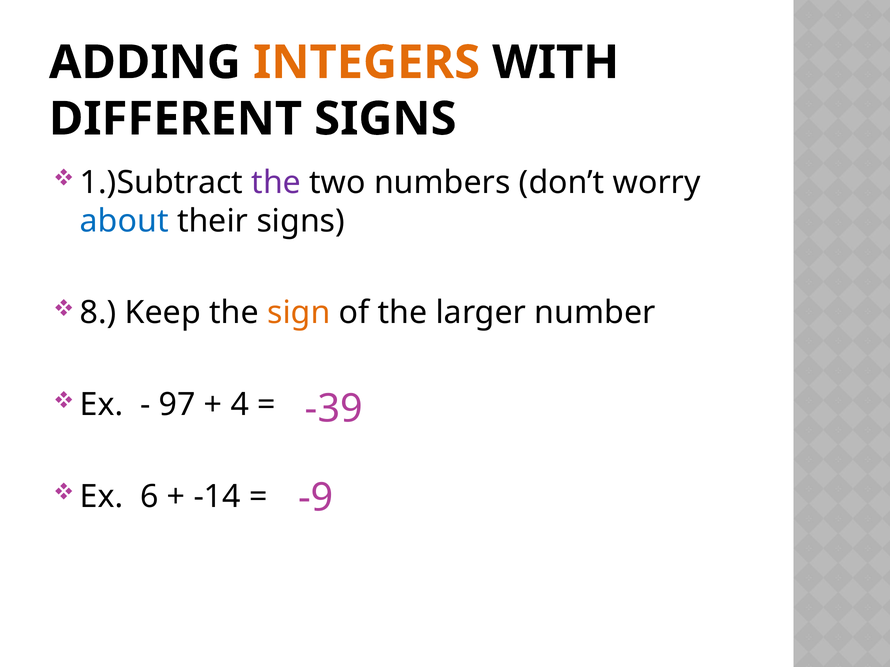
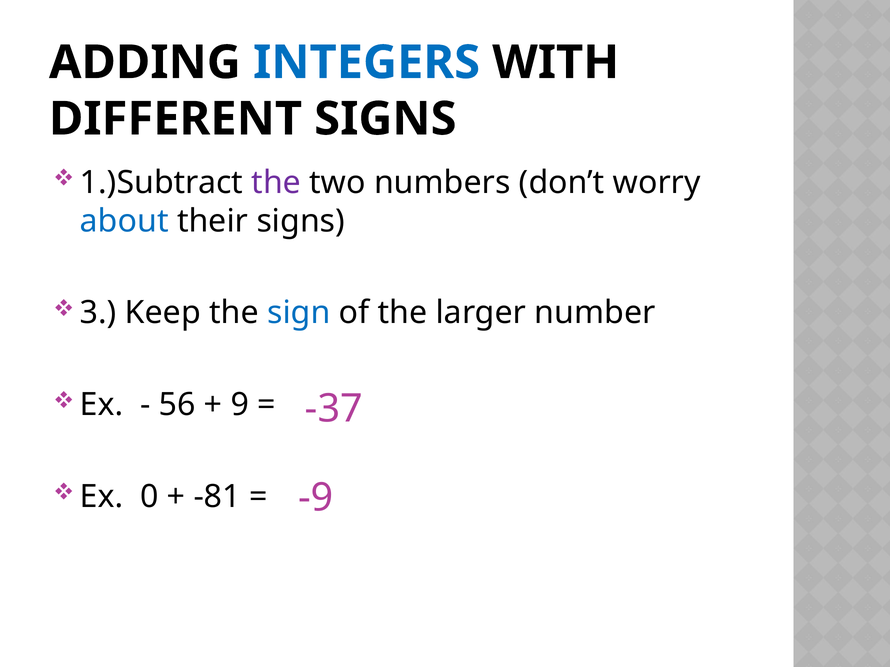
INTEGERS colour: orange -> blue (367, 63)
8: 8 -> 3 (98, 313)
sign colour: orange -> blue (299, 313)
97: 97 -> 56 (177, 405)
4: 4 -> 9 (240, 405)
-39: -39 -> -37 (334, 409)
6: 6 -> 0 (149, 497)
-14: -14 -> -81 (217, 497)
